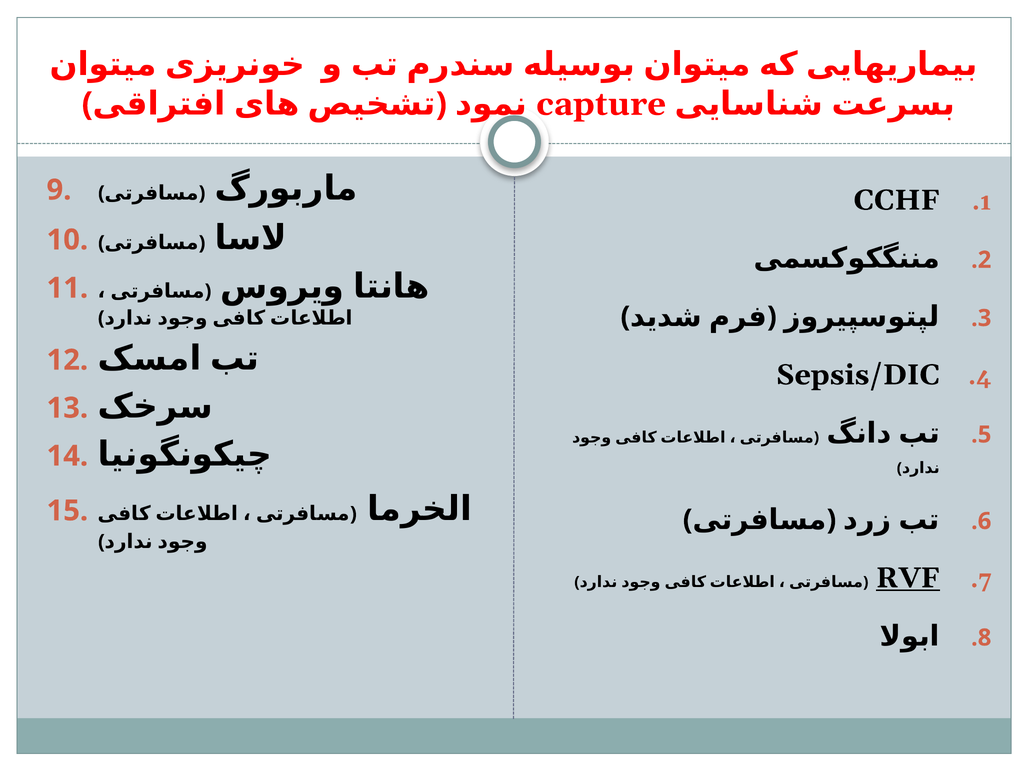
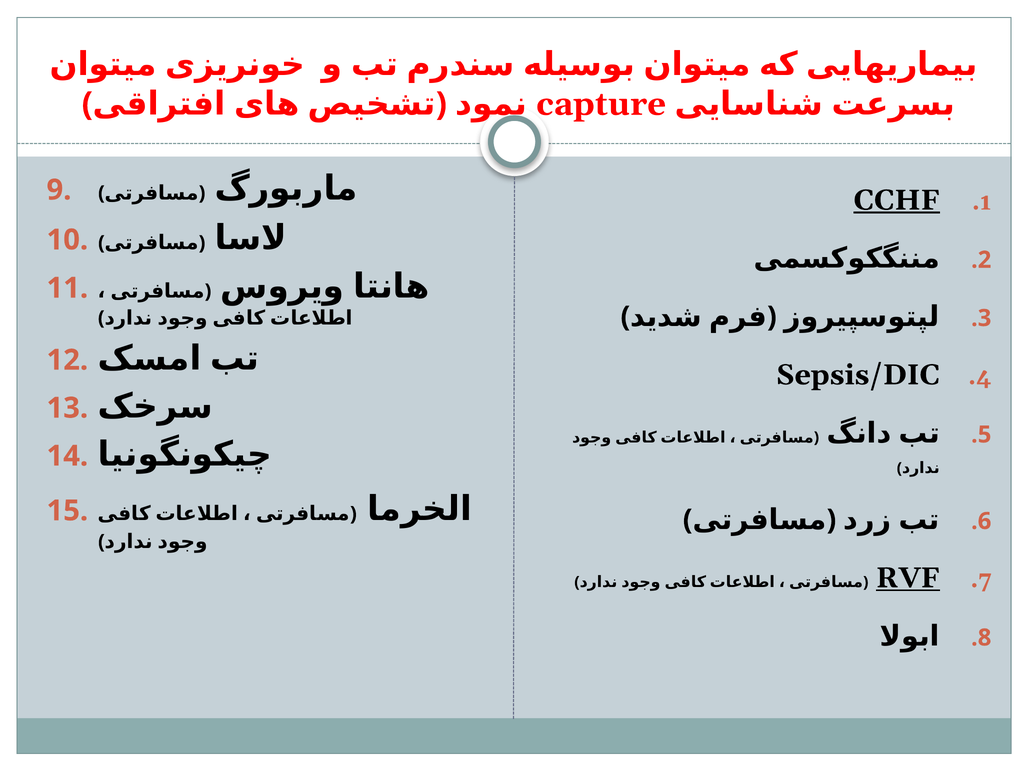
CCHF underline: none -> present (897, 200)
